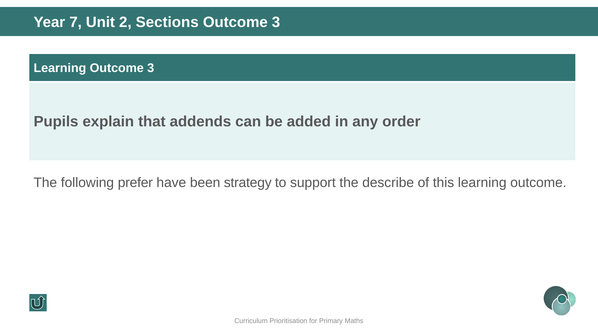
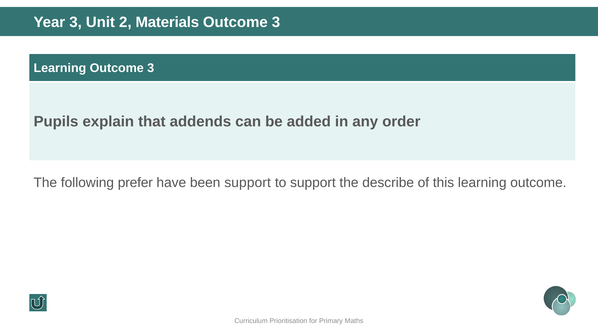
Year 7: 7 -> 3 (76, 22)
Sections: Sections -> Materials (167, 22)
been strategy: strategy -> support (248, 183)
